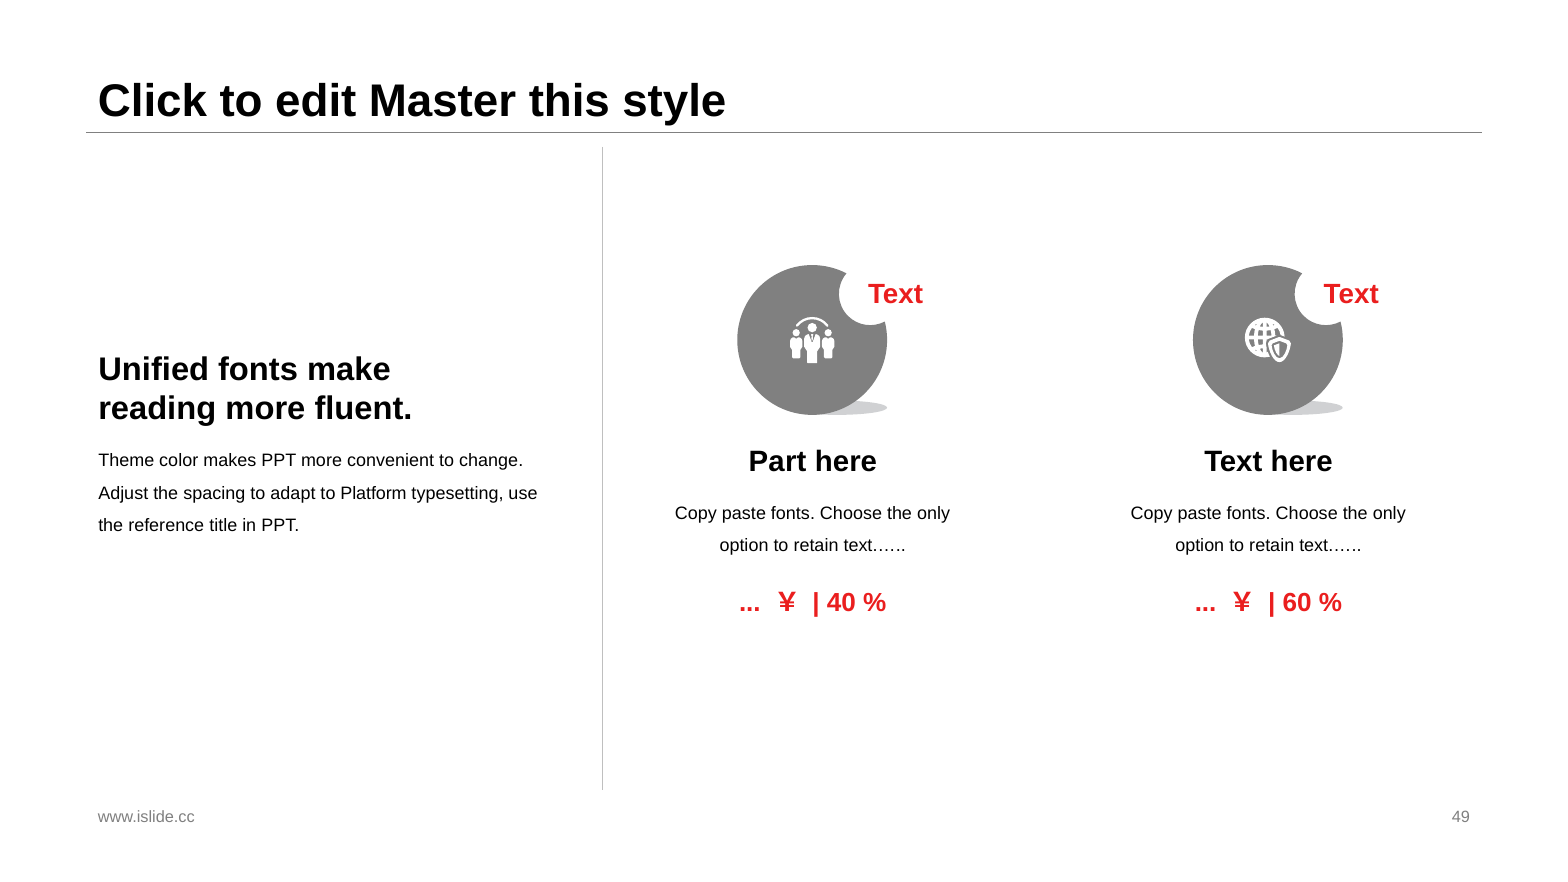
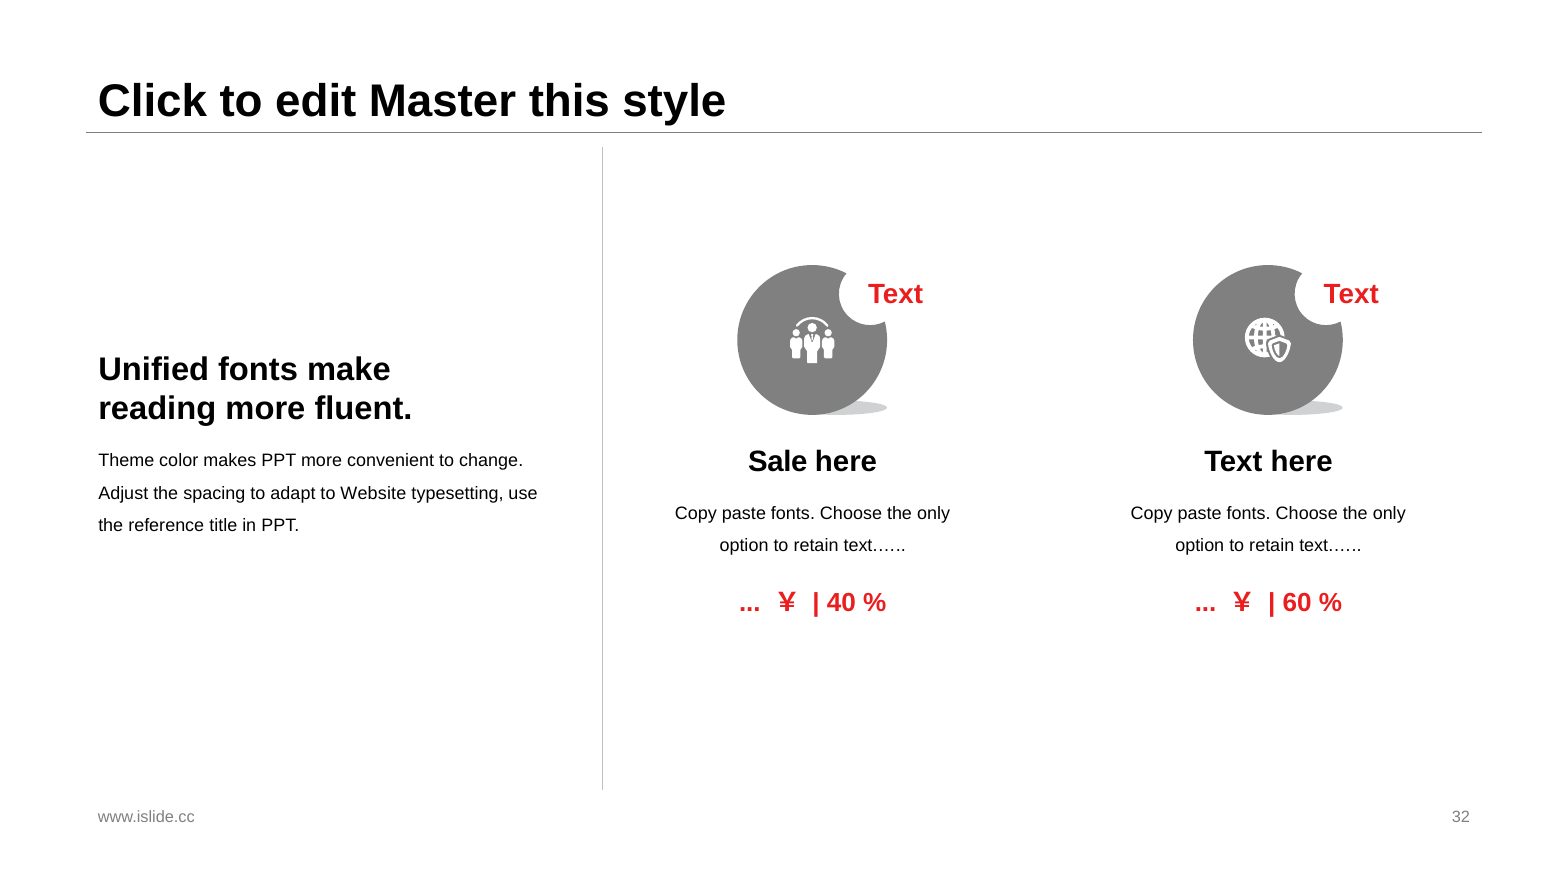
Part: Part -> Sale (778, 461)
Platform: Platform -> Website (373, 493)
49: 49 -> 32 (1461, 817)
